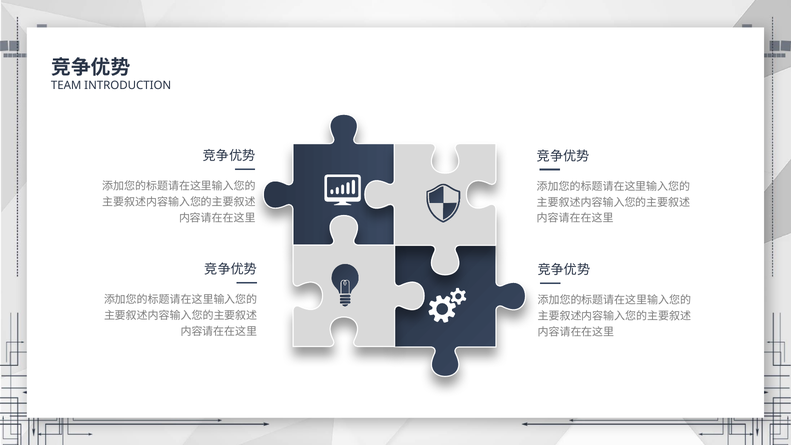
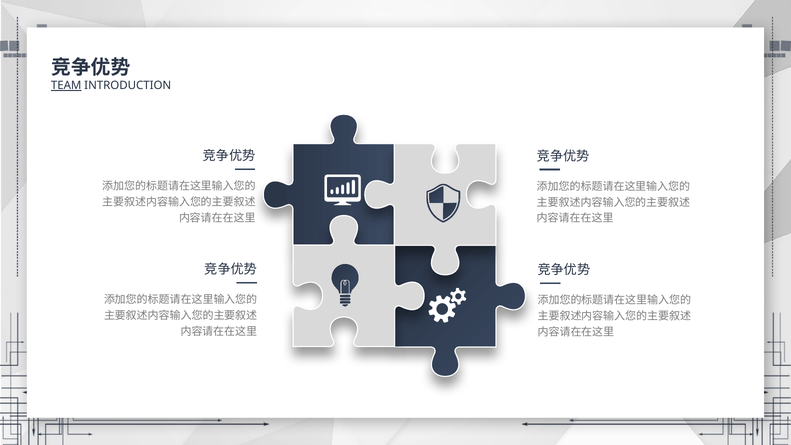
TEAM underline: none -> present (66, 86)
